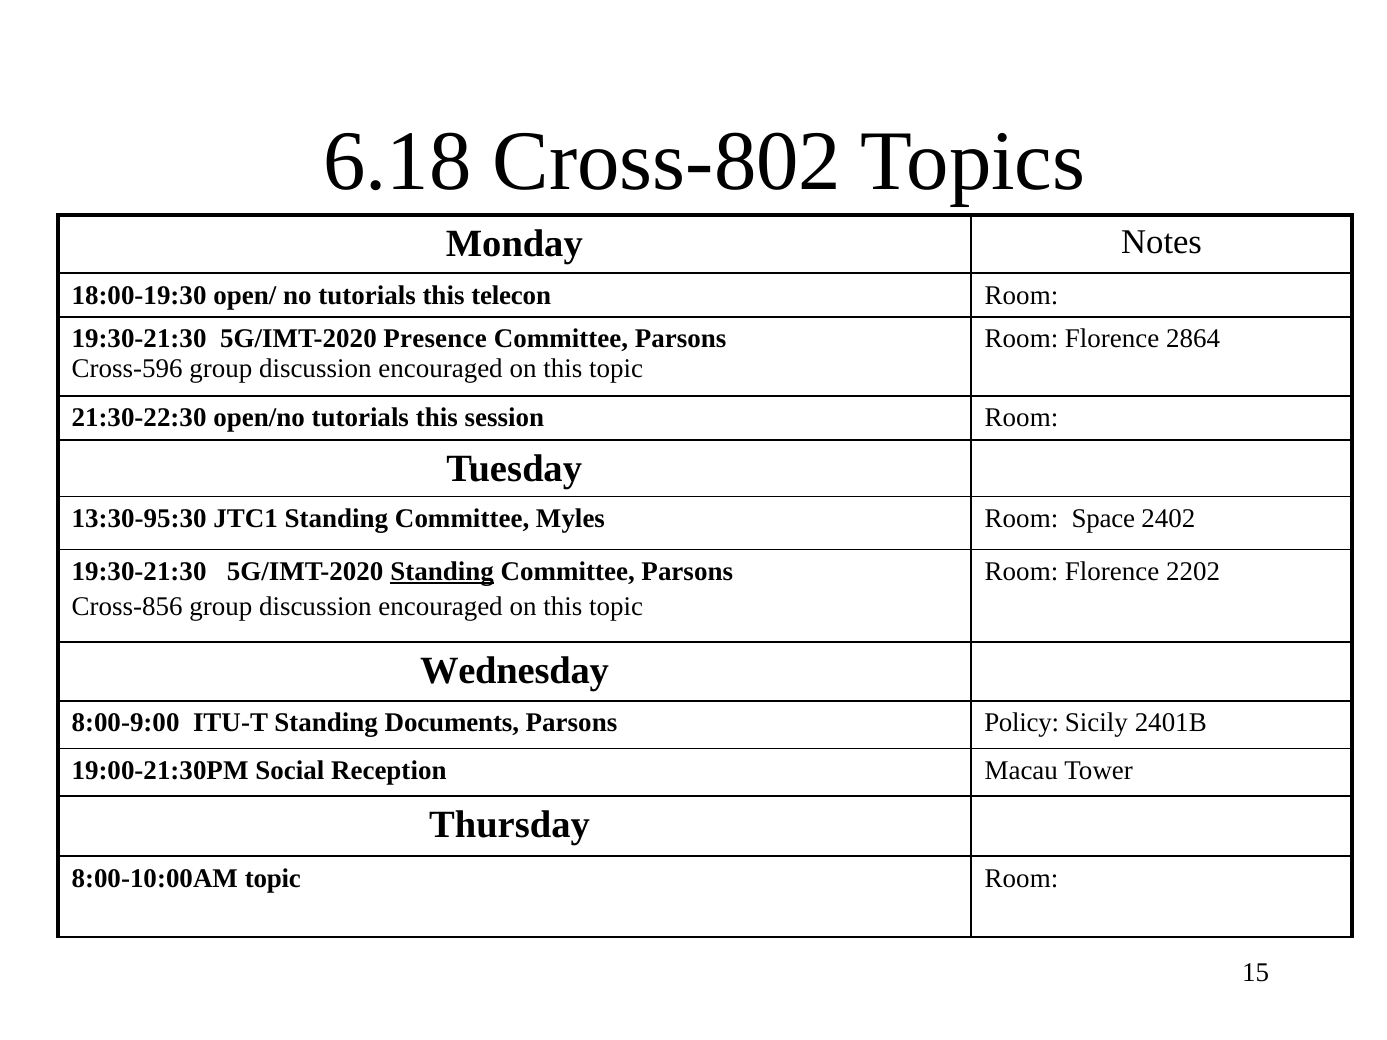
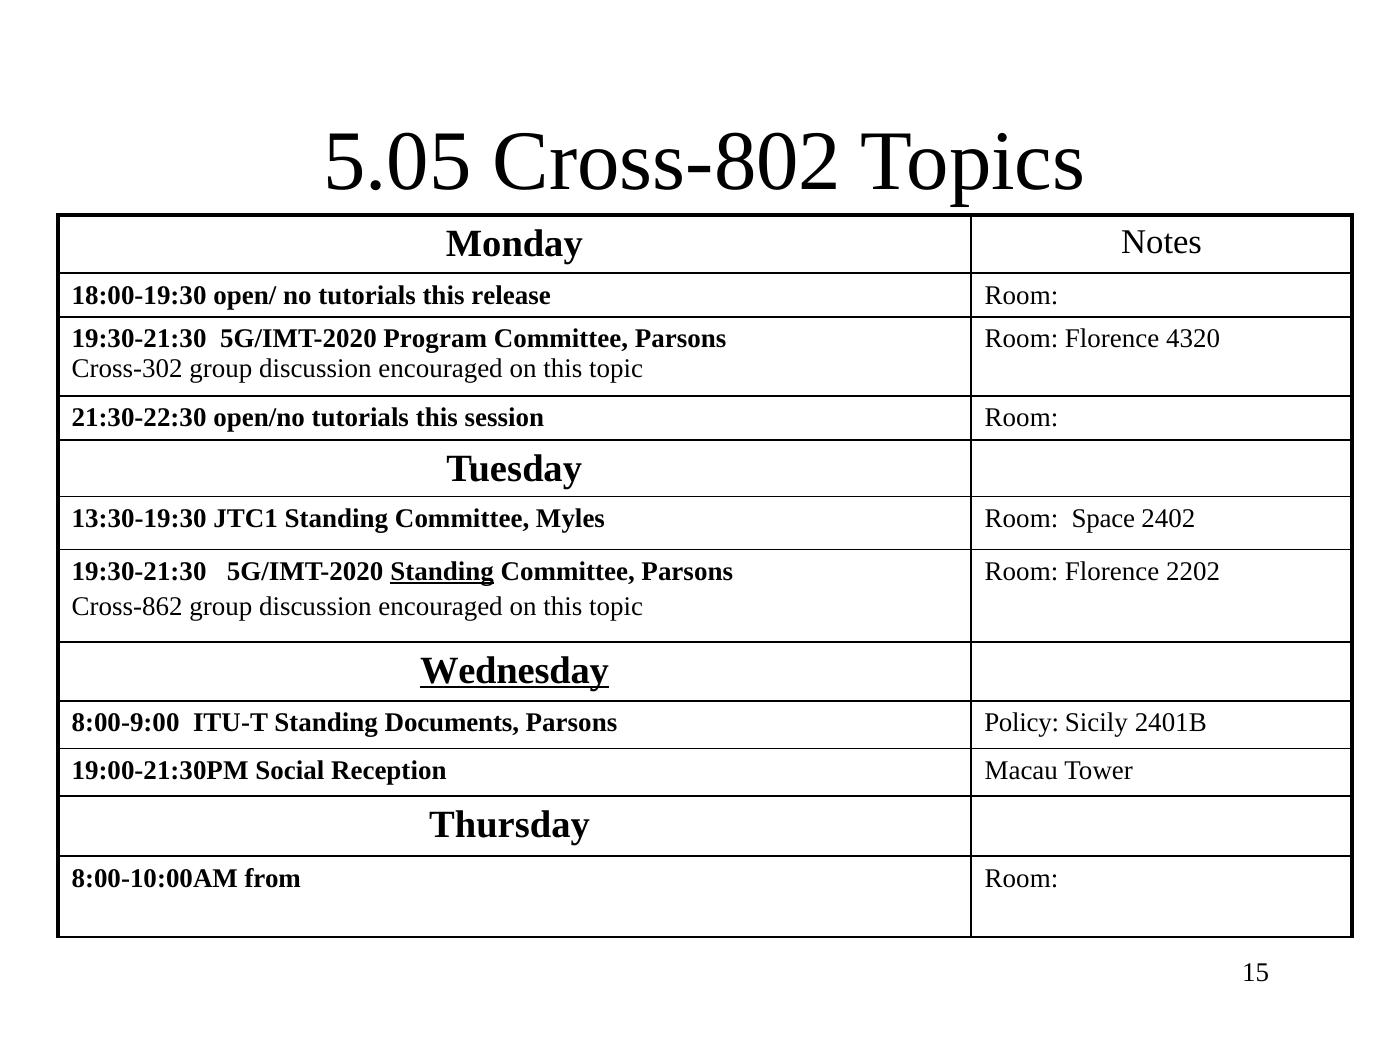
6.18: 6.18 -> 5.05 (398, 162)
telecon: telecon -> release (511, 295)
Presence: Presence -> Program (435, 339)
2864: 2864 -> 4320 (1193, 339)
Cross-596: Cross-596 -> Cross-302 (127, 369)
13:30-95:30: 13:30-95:30 -> 13:30-19:30 (139, 519)
Cross-856: Cross-856 -> Cross-862 (127, 607)
Wednesday underline: none -> present (514, 671)
8:00-10:00AM topic: topic -> from (273, 879)
